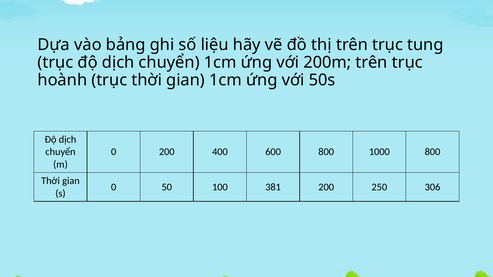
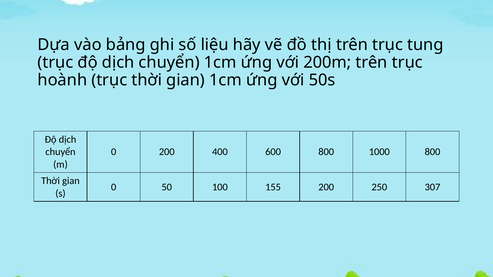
381: 381 -> 155 (273, 187)
306: 306 -> 307 (433, 187)
